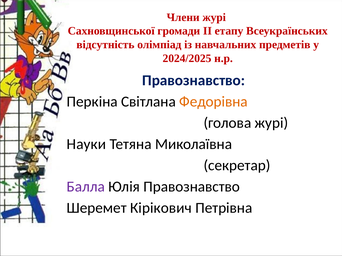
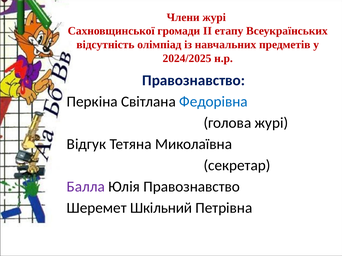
Федорівна colour: orange -> blue (213, 102)
Науки: Науки -> Відгук (86, 144)
Кірікович: Кірікович -> Шкільний (161, 208)
